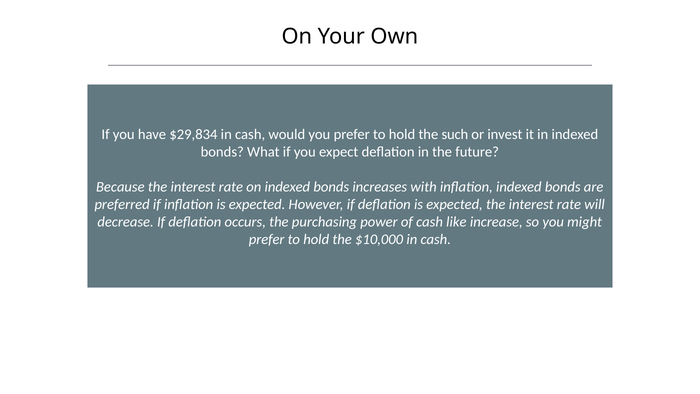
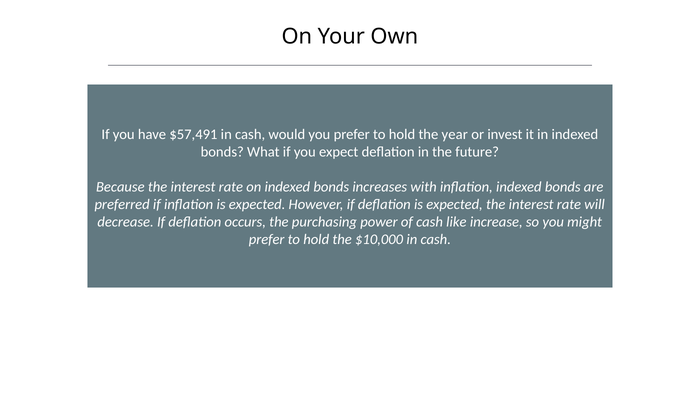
$29,834: $29,834 -> $57,491 (193, 134)
such: such -> year (455, 134)
